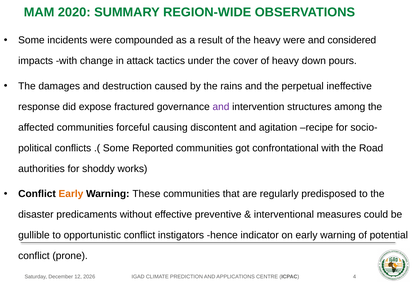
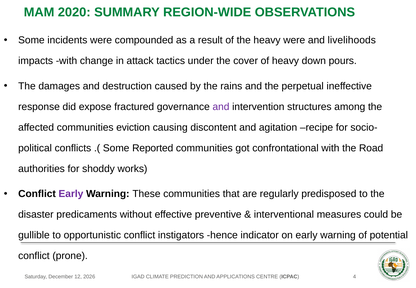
considered: considered -> livelihoods (352, 40)
forceful: forceful -> eviction (133, 127)
Early colour: orange -> purple (71, 194)
